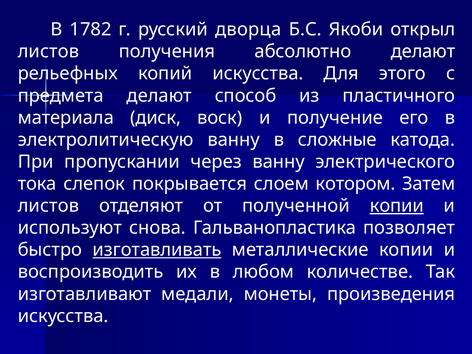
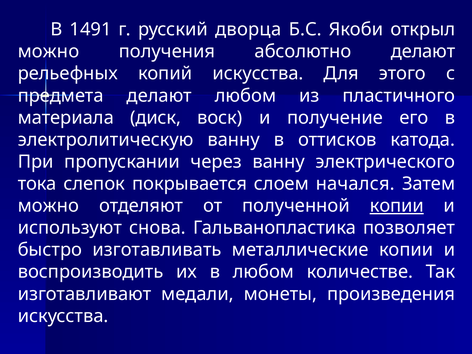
1782: 1782 -> 1491 (91, 30)
листов: листов -> можно (48, 52)
делают способ: способ -> любом (245, 96)
сложные: сложные -> оттисков (337, 140)
котором: котором -> начался (355, 184)
листов: листов -> можно (48, 206)
изготавливать underline: present -> none (157, 250)
